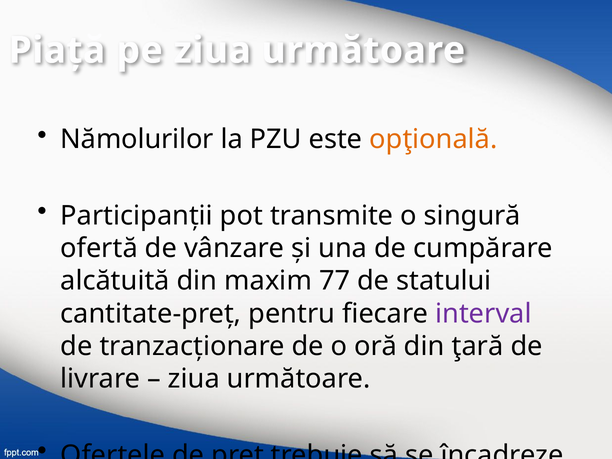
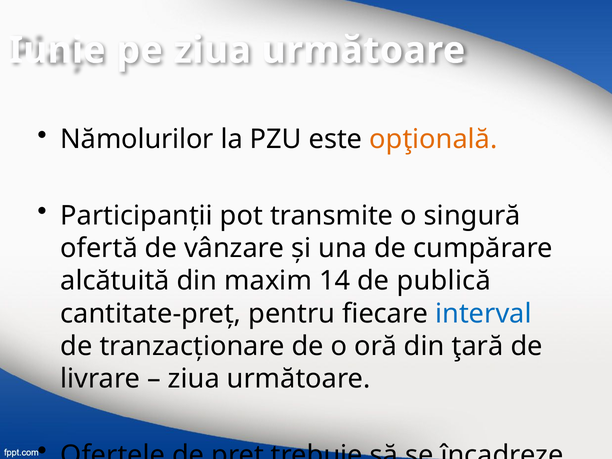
Piaţă: Piaţă -> Iunie (57, 50)
77: 77 -> 14 (335, 281)
statului: statului -> publică (444, 281)
interval colour: purple -> blue (483, 314)
